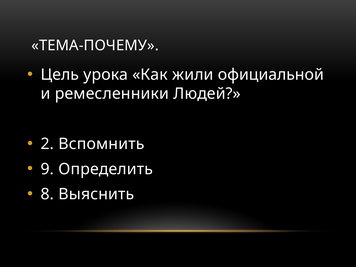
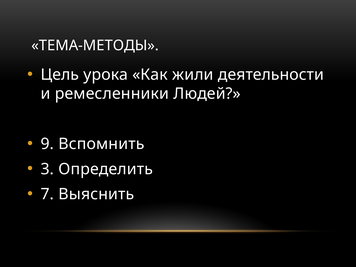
ТЕМА-ПОЧЕМУ: ТЕМА-ПОЧЕМУ -> ТЕМА-МЕТОДЫ (95, 46)
официальной: официальной -> деятельности (271, 75)
2: 2 -> 9 (47, 144)
9: 9 -> 3 (47, 169)
8: 8 -> 7 (47, 194)
